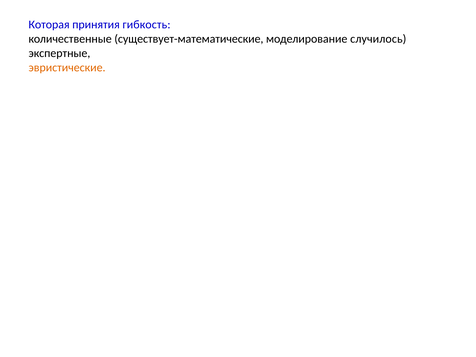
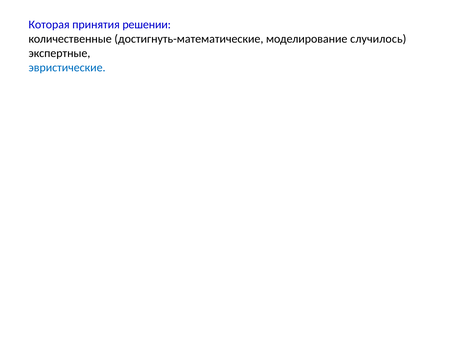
гибкость: гибкость -> решении (147, 25)
существует-математические: существует-математические -> достигнуть-математические (189, 39)
эвристические colour: orange -> blue (67, 67)
